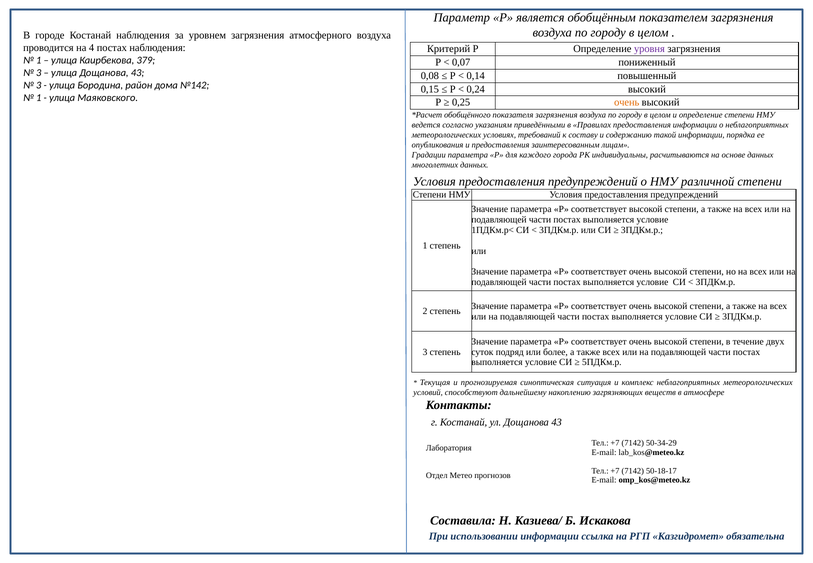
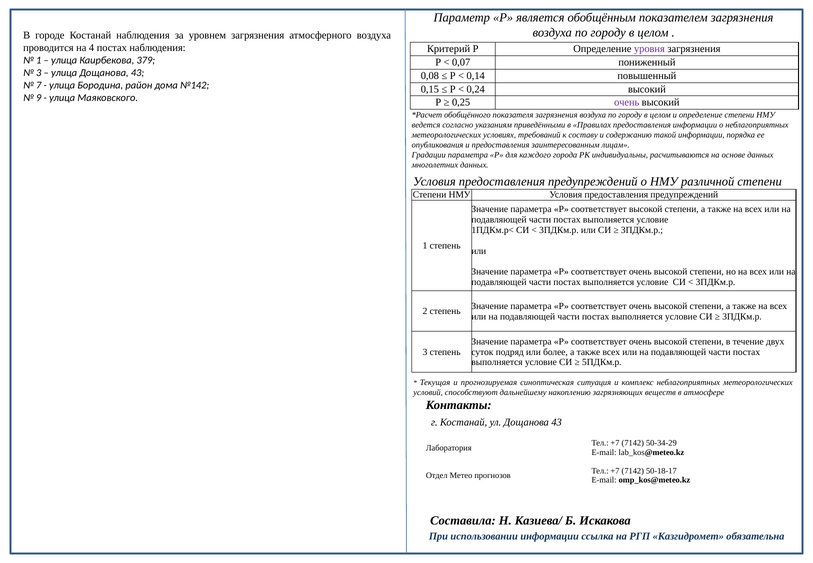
3: 3 -> 7 (39, 85)
1: 1 -> 9 (39, 98)
очень colour: orange -> purple (627, 102)
